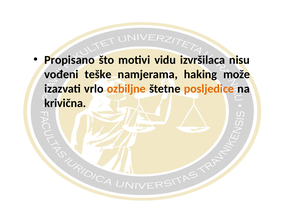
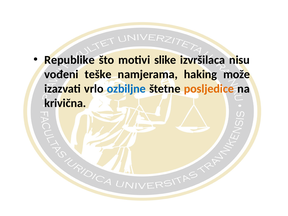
Propisano: Propisano -> Republike (69, 60)
vidu: vidu -> slike (165, 60)
ozbiljne colour: orange -> blue (126, 89)
